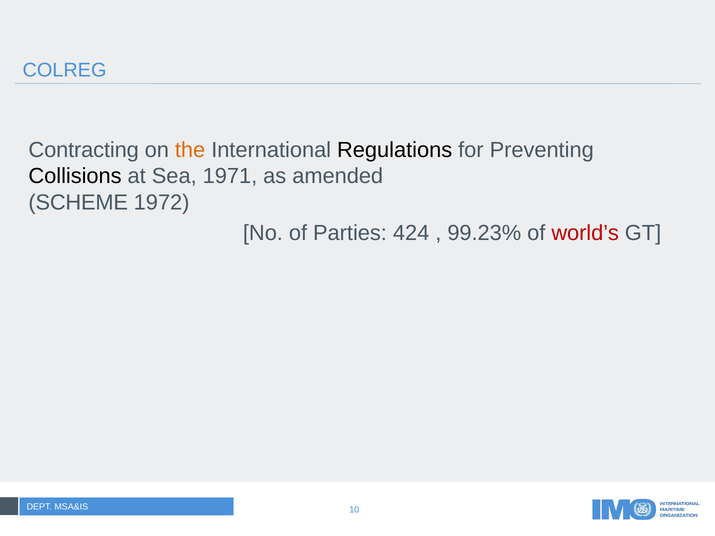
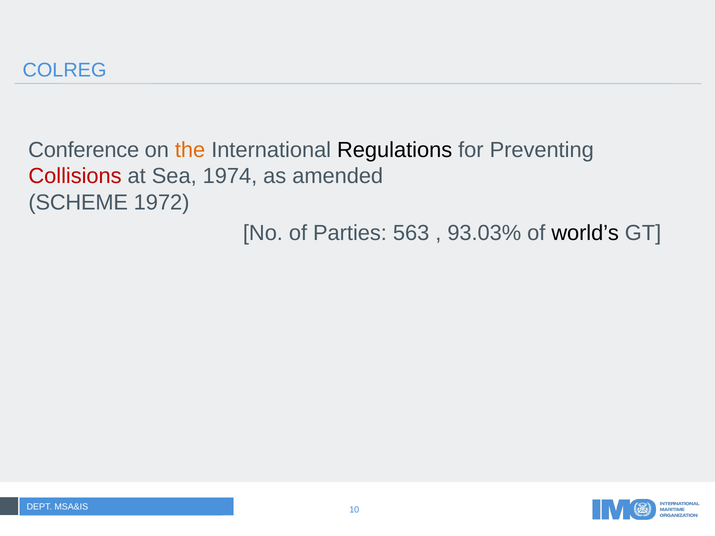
Contracting: Contracting -> Conference (84, 150)
Collisions colour: black -> red (75, 176)
1971: 1971 -> 1974 (230, 176)
424: 424 -> 563 (411, 233)
99.23%: 99.23% -> 93.03% (484, 233)
world’s colour: red -> black (585, 233)
